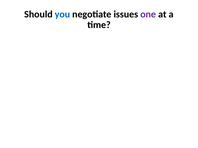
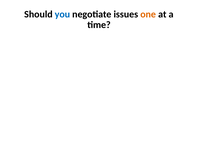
one colour: purple -> orange (148, 14)
